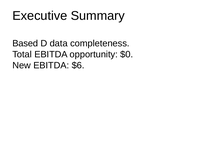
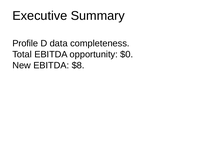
Based: Based -> Profile (25, 43)
$6: $6 -> $8 (78, 65)
